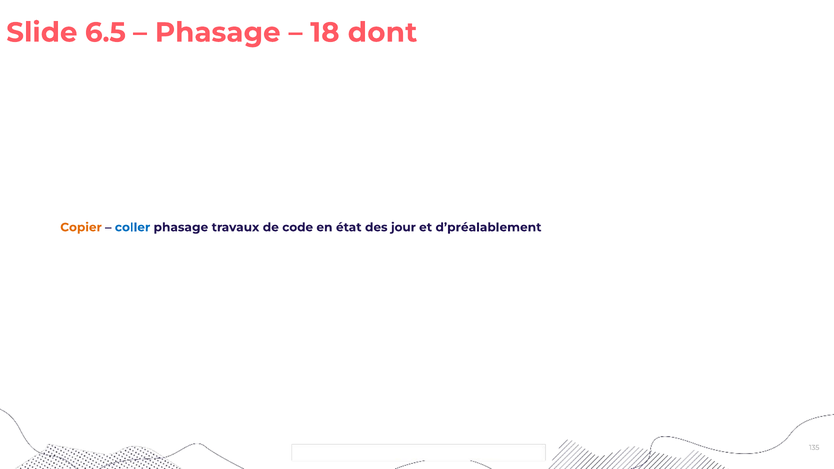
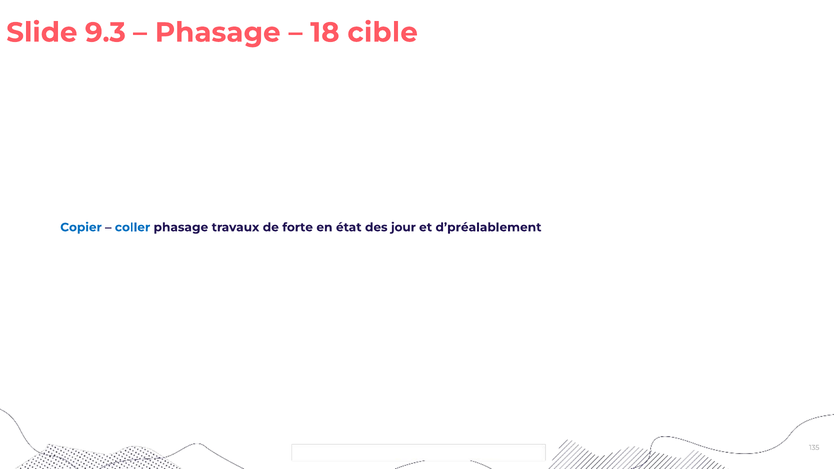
6.5: 6.5 -> 9.3 (105, 33)
dont: dont -> cible (383, 33)
Copier colour: orange -> blue (81, 227)
code: code -> forte (298, 227)
